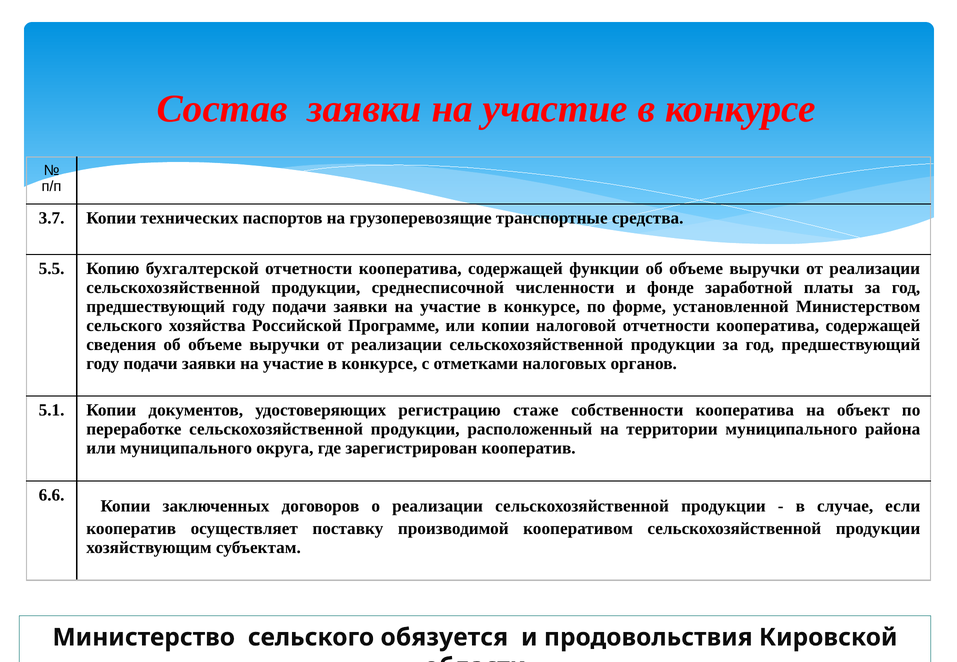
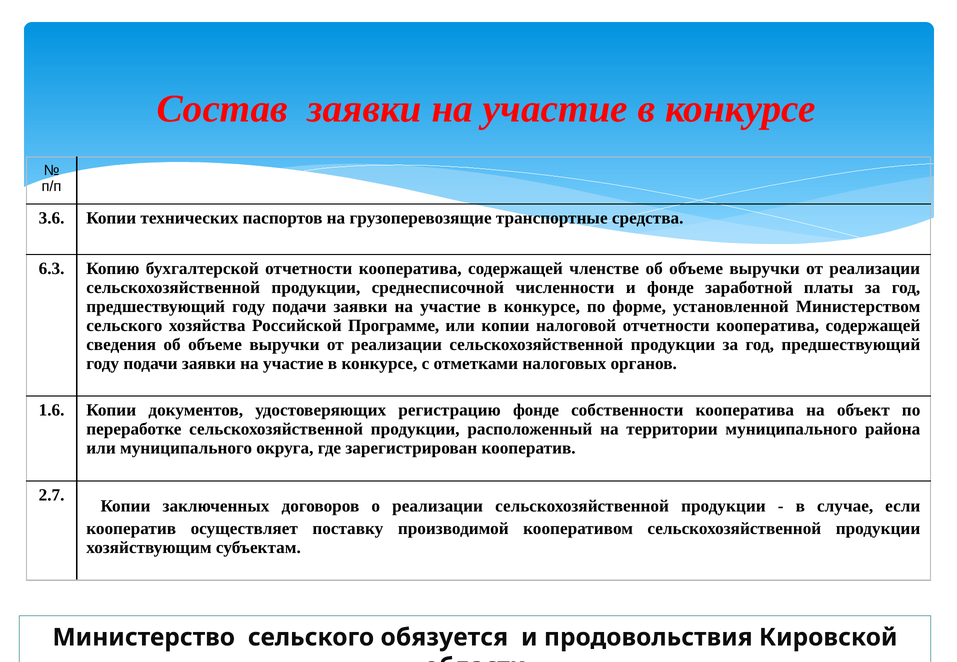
3.7: 3.7 -> 3.6 (52, 218)
5.5: 5.5 -> 6.3 (52, 269)
функции: функции -> членстве (604, 269)
5.1: 5.1 -> 1.6 (52, 411)
регистрацию стаже: стаже -> фонде (536, 411)
6.6: 6.6 -> 2.7 (52, 495)
